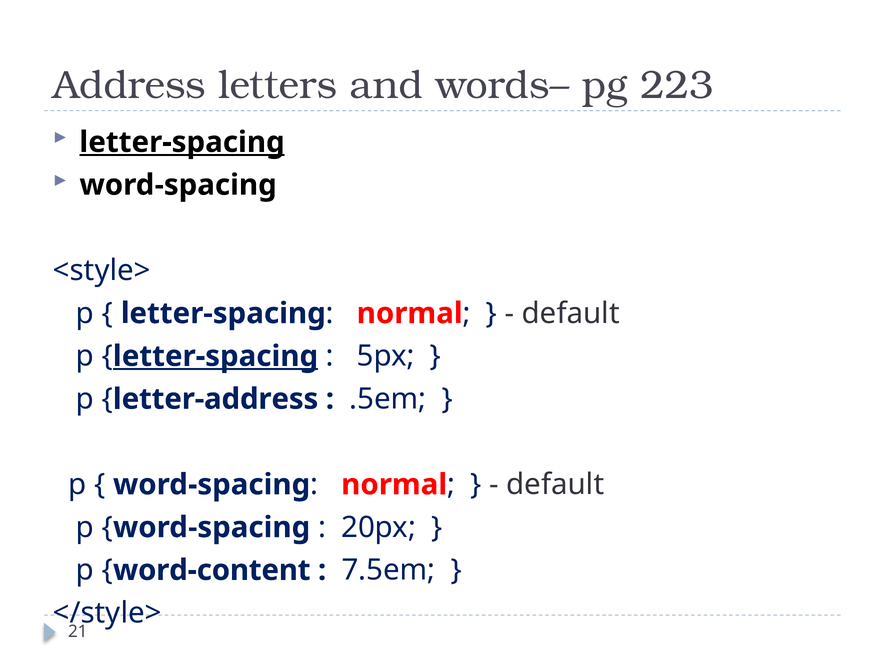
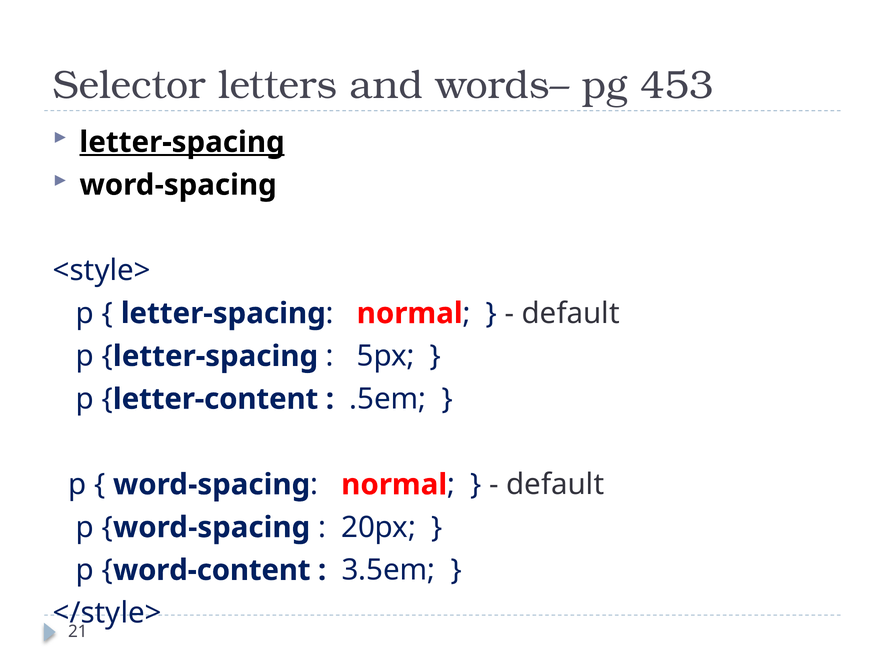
Address: Address -> Selector (129, 85)
223: 223 -> 453 (677, 85)
letter-spacing underline: present -> none (216, 356)
letter-address: letter-address -> letter-content (216, 399)
7.5em: 7.5em -> 3.5em (388, 570)
